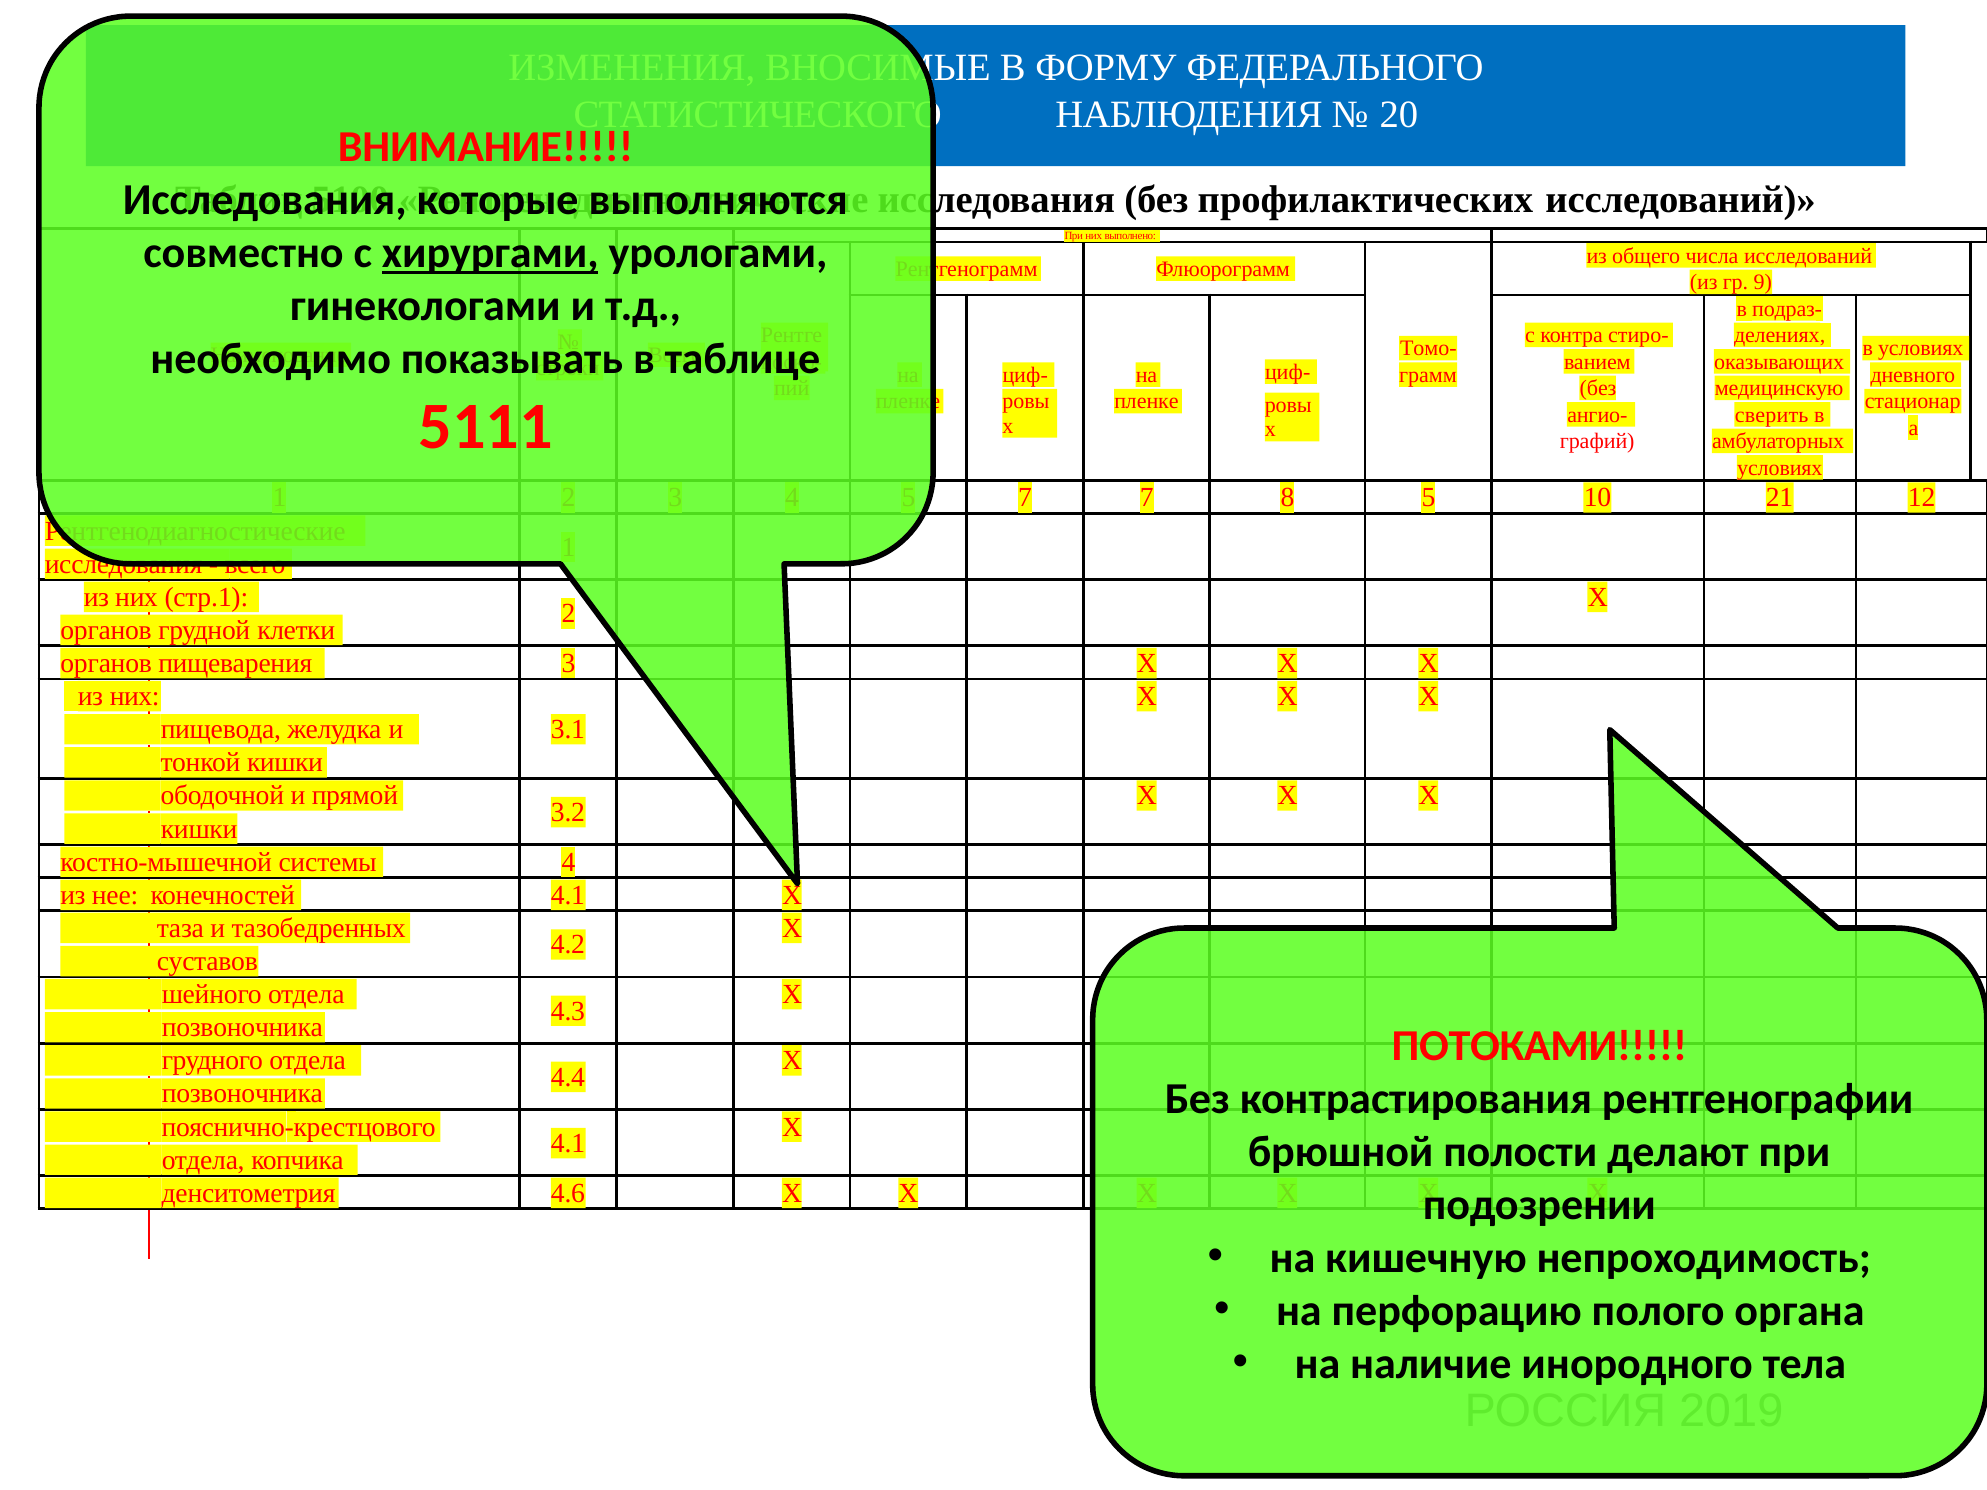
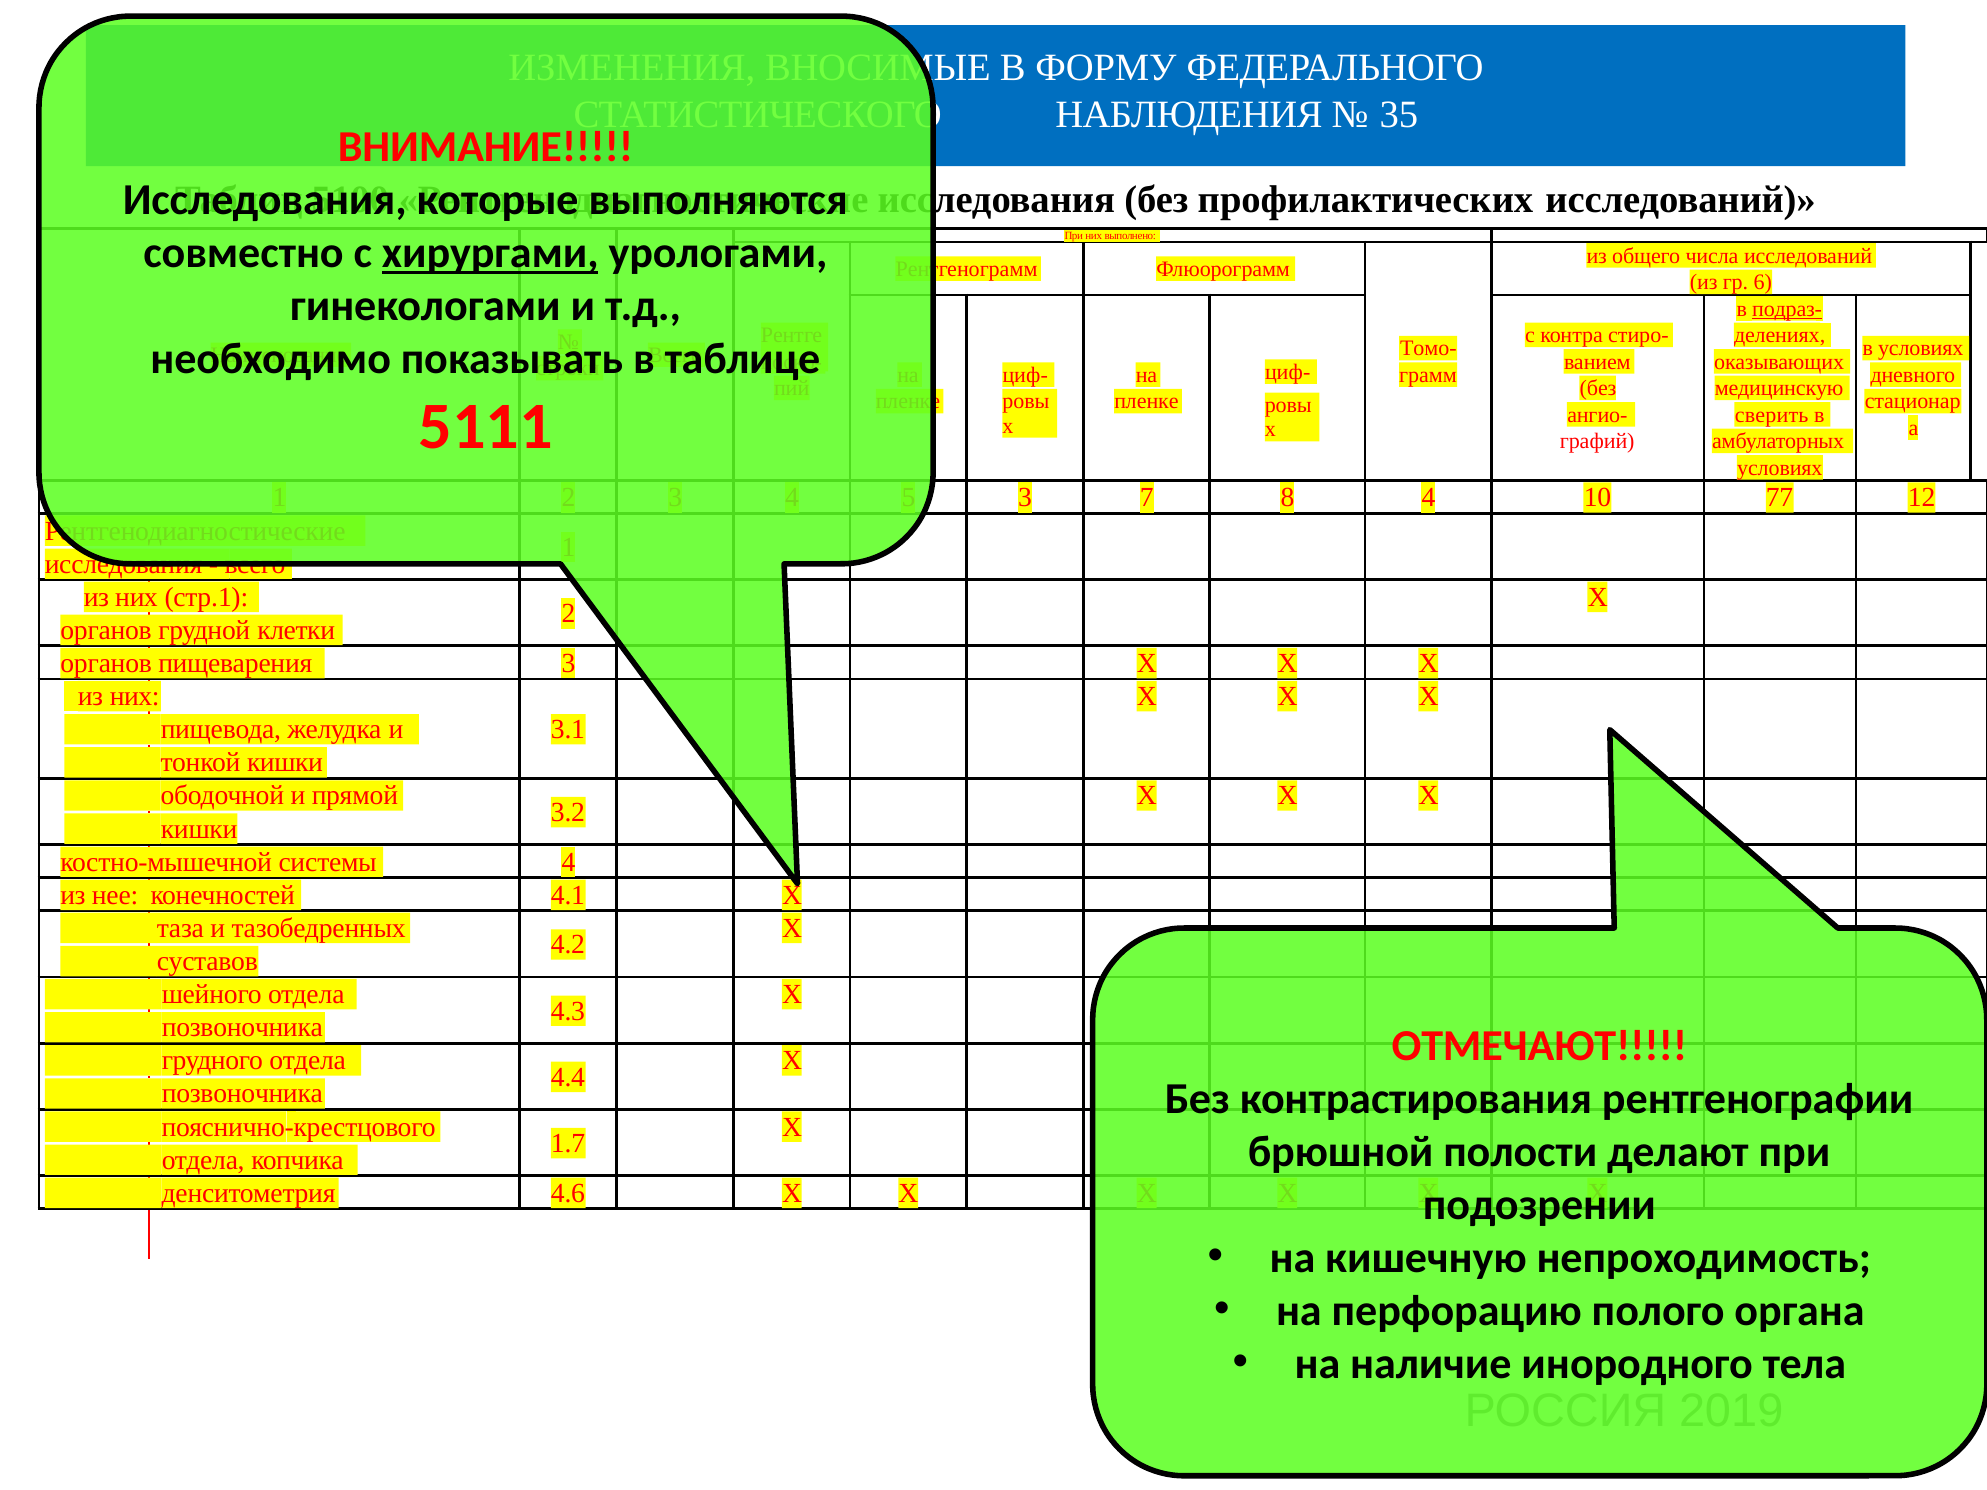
20: 20 -> 35 (1399, 114)
9: 9 -> 6 (1763, 282)
подраз- underline: none -> present (1787, 309)
7: 7 -> 3 (1025, 498)
8 5: 5 -> 4 (1428, 498)
21: 21 -> 77 (1779, 498)
ПОТОКАМИ: ПОТОКАМИ -> ОТМЕЧАЮТ (1539, 1046)
4.1: 4.1 -> 1.7 (568, 1144)
